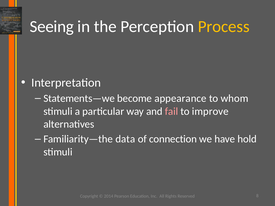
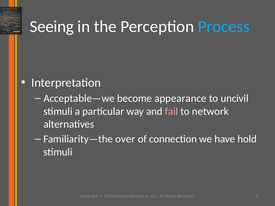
Process colour: yellow -> light blue (224, 27)
Statements—we: Statements—we -> Acceptable—we (79, 99)
whom: whom -> uncivil (235, 99)
improve: improve -> network (210, 111)
data: data -> over (125, 139)
